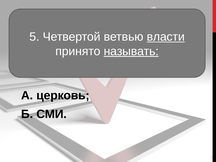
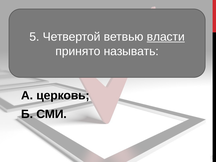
называть underline: present -> none (131, 51)
